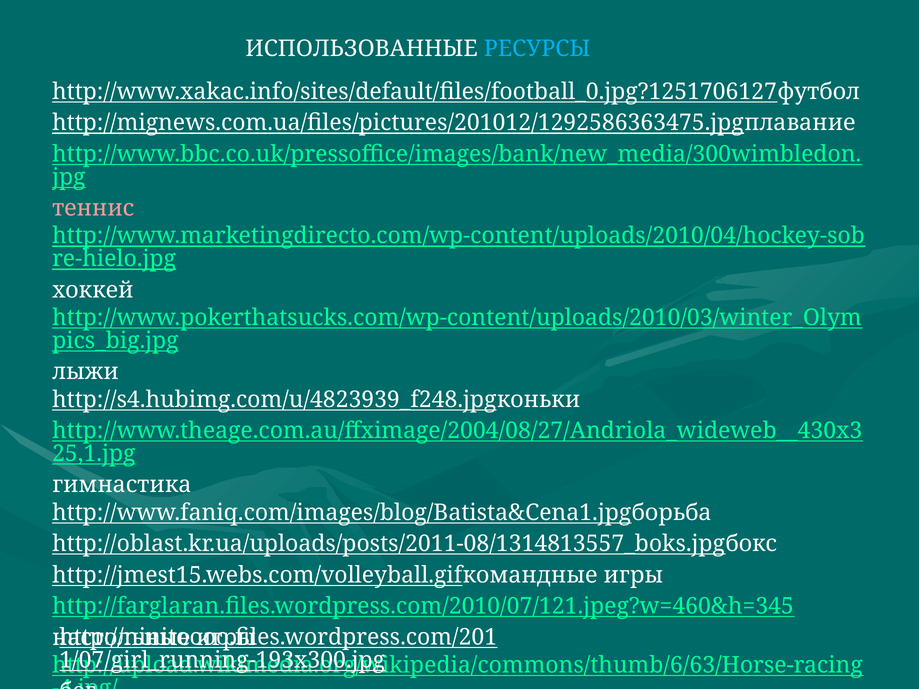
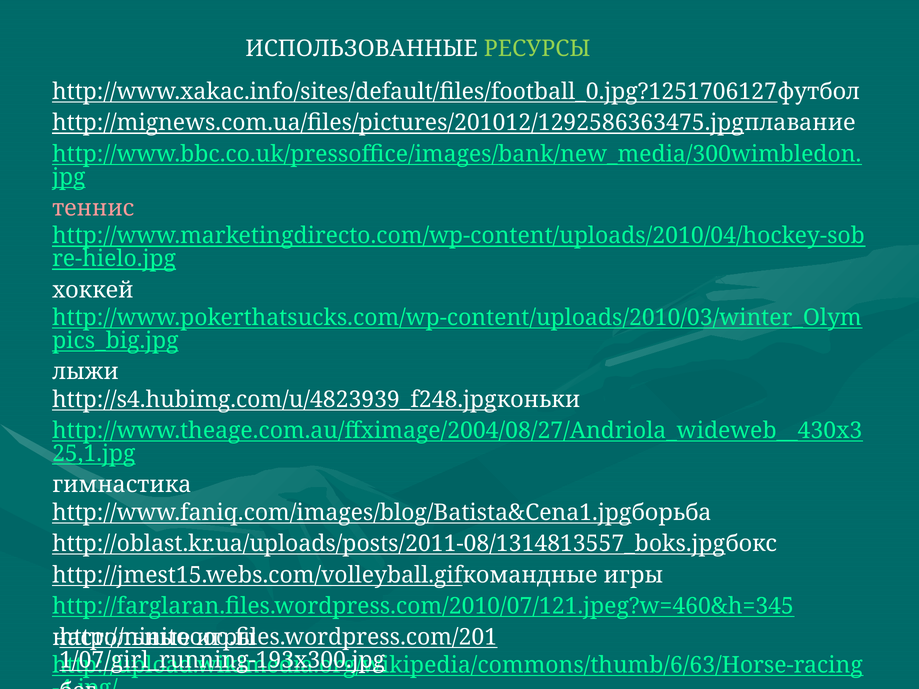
РЕСУРСЫ colour: light blue -> light green (537, 49)
